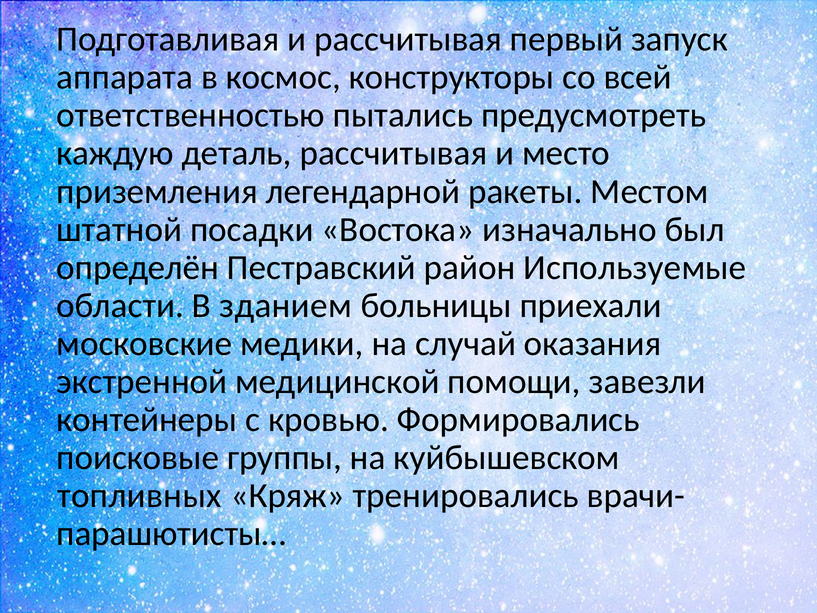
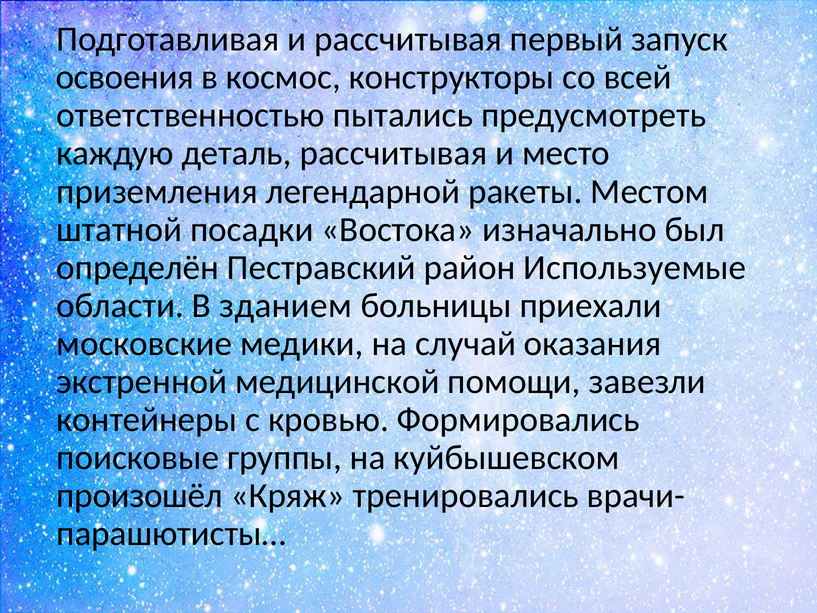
аппарата: аппарата -> освоения (125, 77)
топливных: топливных -> произошёл (140, 495)
